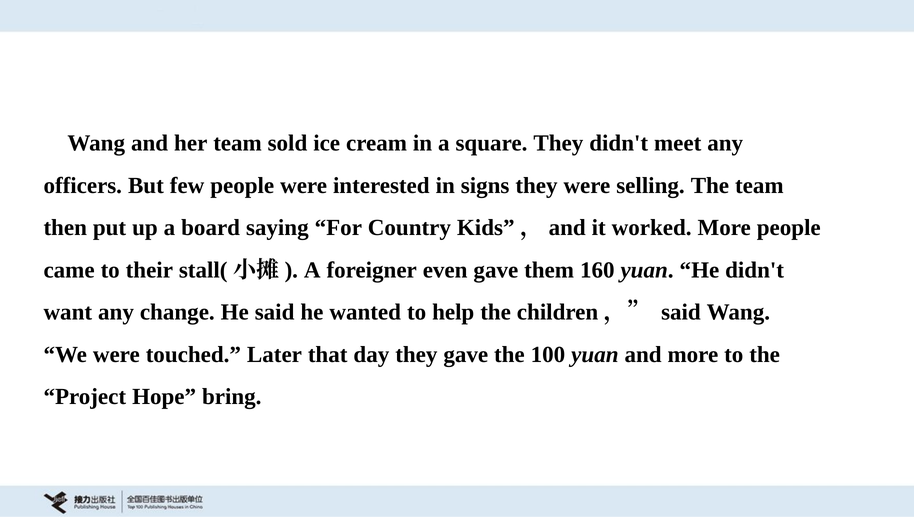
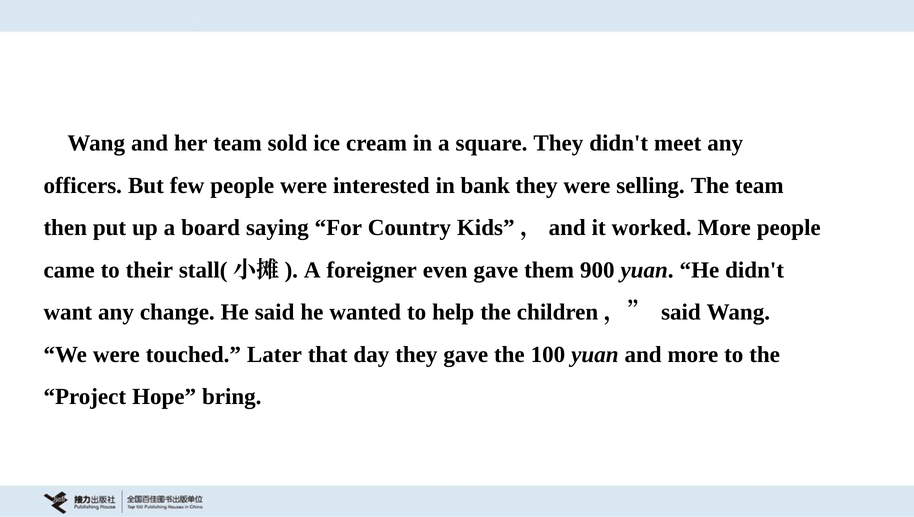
signs: signs -> bank (485, 186)
160: 160 -> 900 (597, 270)
